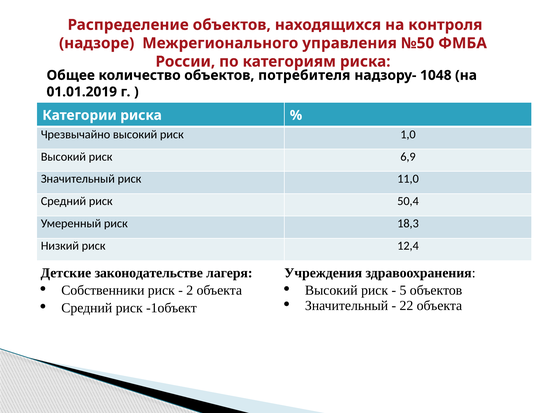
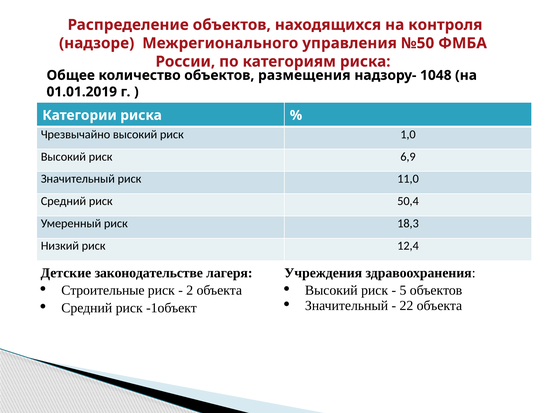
потребителя: потребителя -> размещения (304, 75)
Собственники: Собственники -> Строительные (103, 290)
